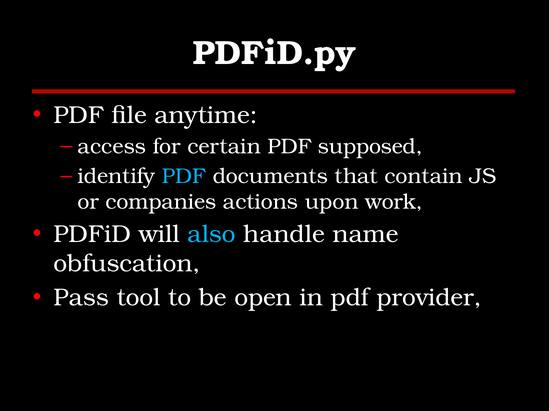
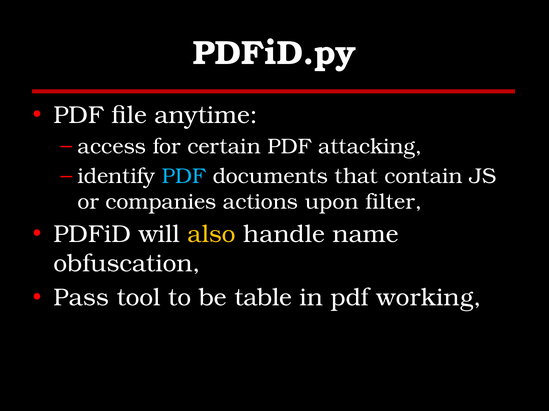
supposed: supposed -> attacking (370, 147)
work: work -> filter (394, 202)
also colour: light blue -> yellow (212, 235)
open: open -> table (263, 298)
provider: provider -> working (429, 298)
